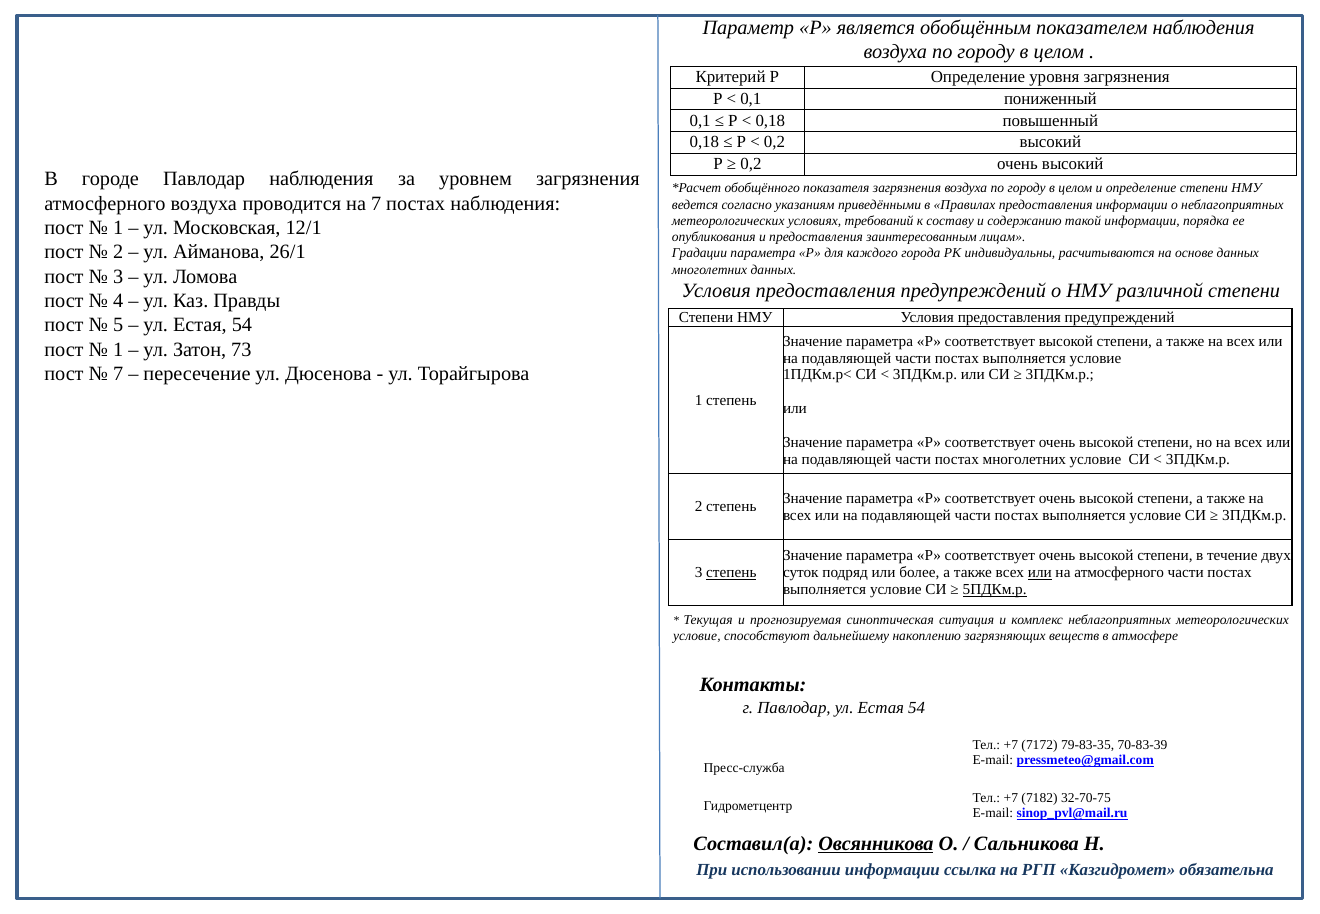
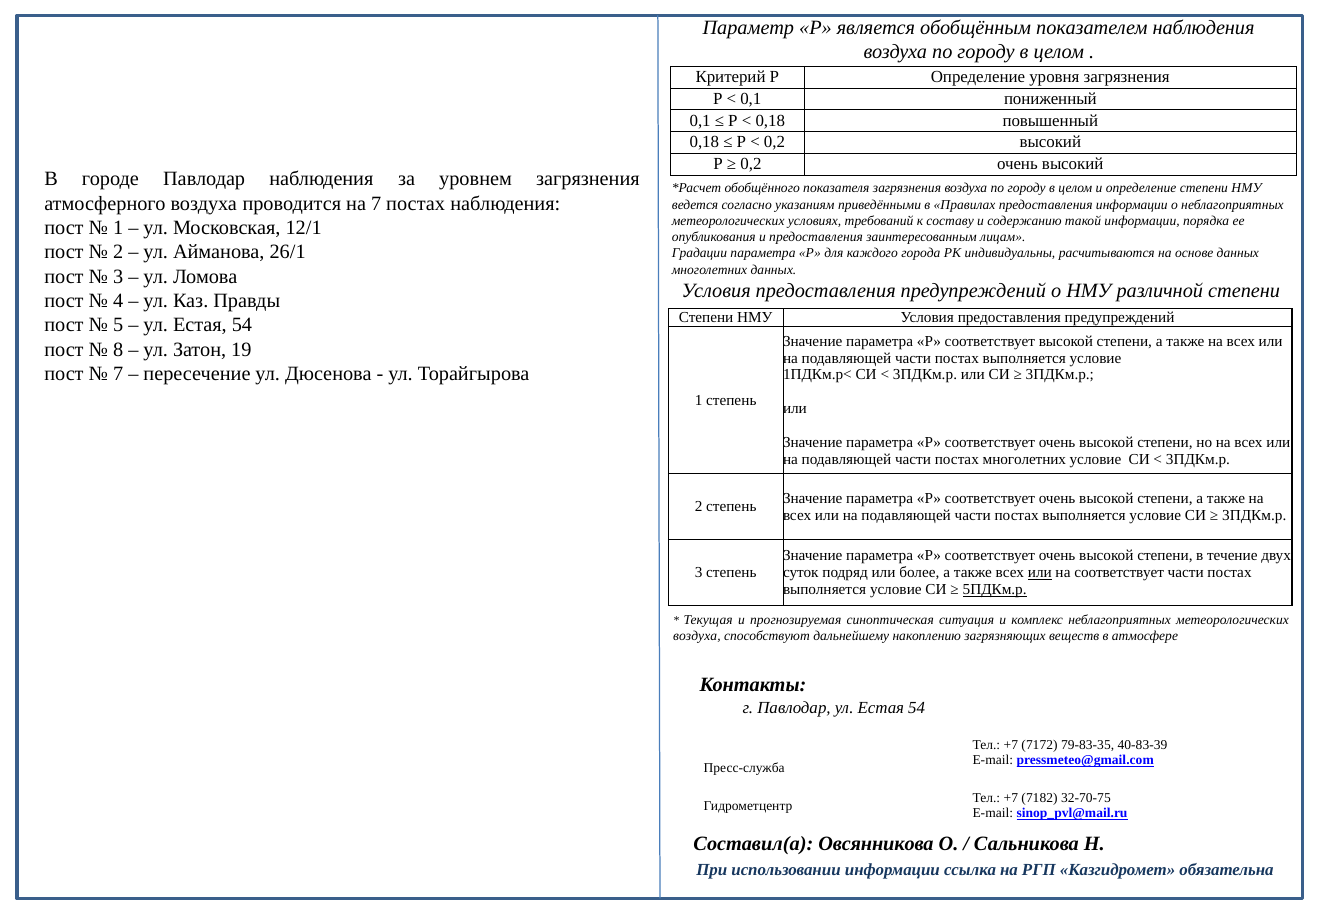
1: 1 -> 8 (118, 350)
73: 73 -> 19 (241, 350)
степень underline: present -> none (731, 573)
на атмосферного: атмосферного -> соответствует (1119, 573)
условие: условие -> воздуха (697, 636)
70-83-39: 70-83-39 -> 40-83-39 (1143, 745)
Овсянникова underline: present -> none (876, 844)
